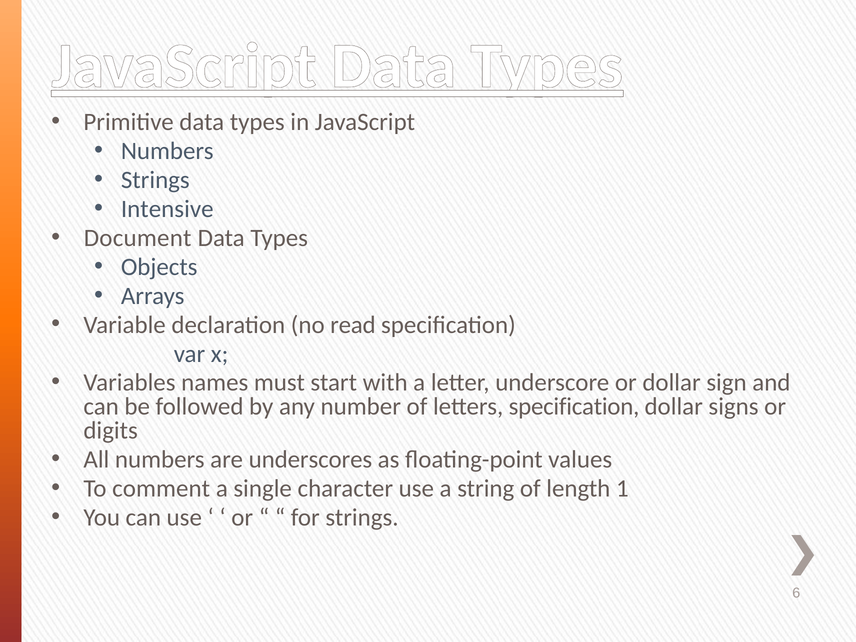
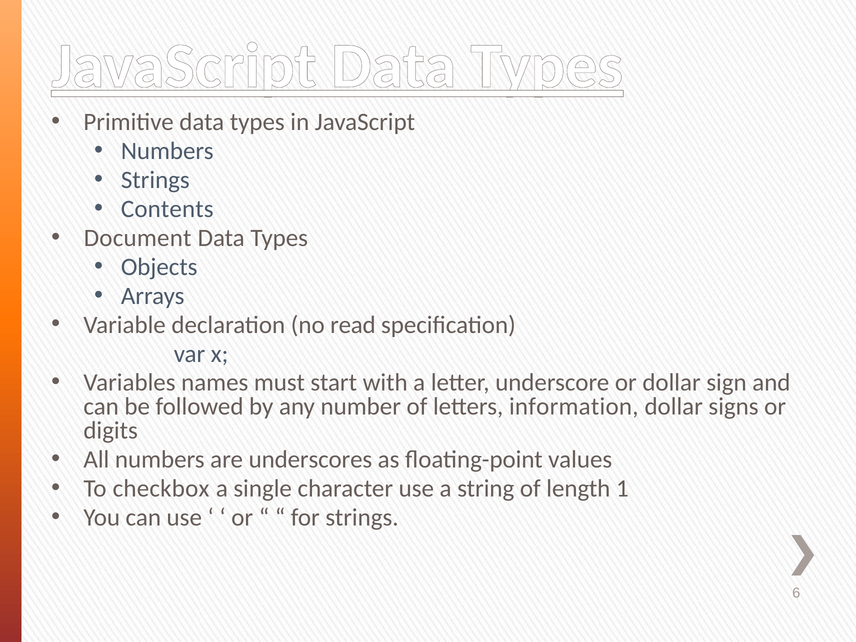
Intensive: Intensive -> Contents (167, 209)
letters specification: specification -> information (574, 407)
comment: comment -> checkbox (161, 489)
